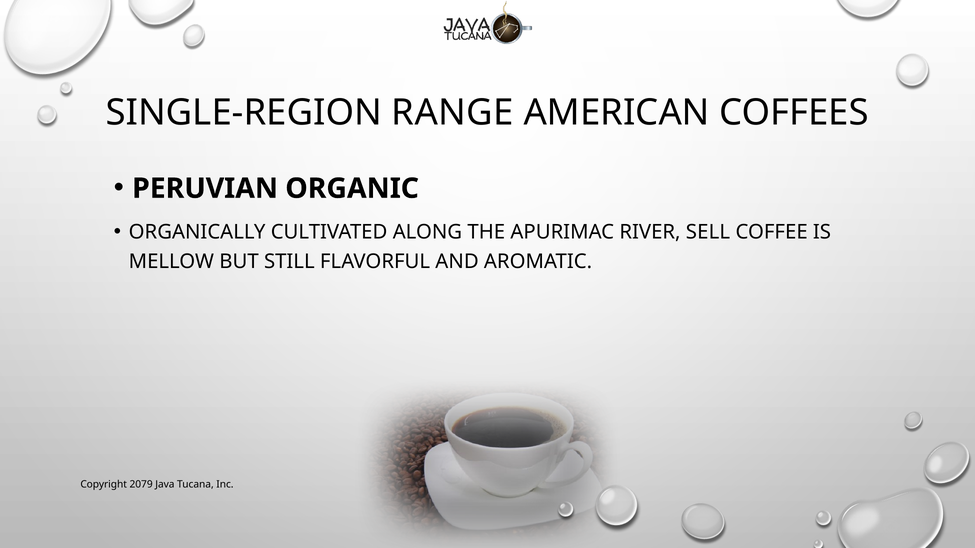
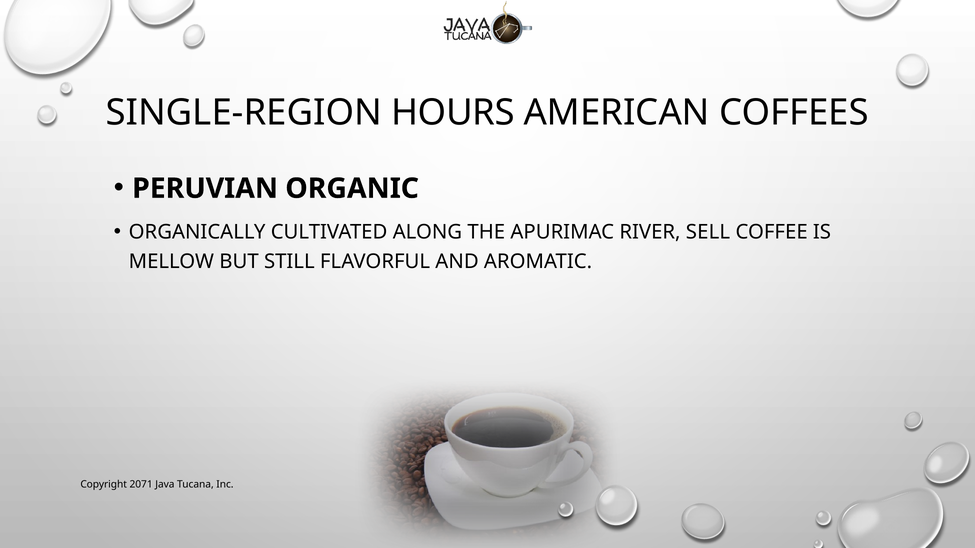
RANGE: RANGE -> HOURS (453, 113)
2079: 2079 -> 2071 (141, 485)
